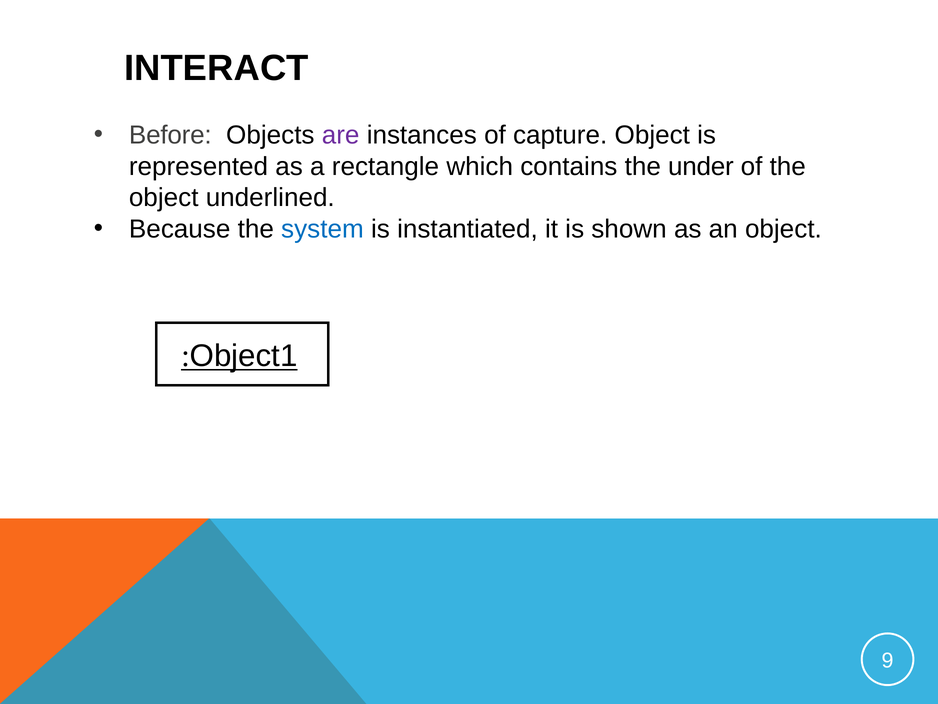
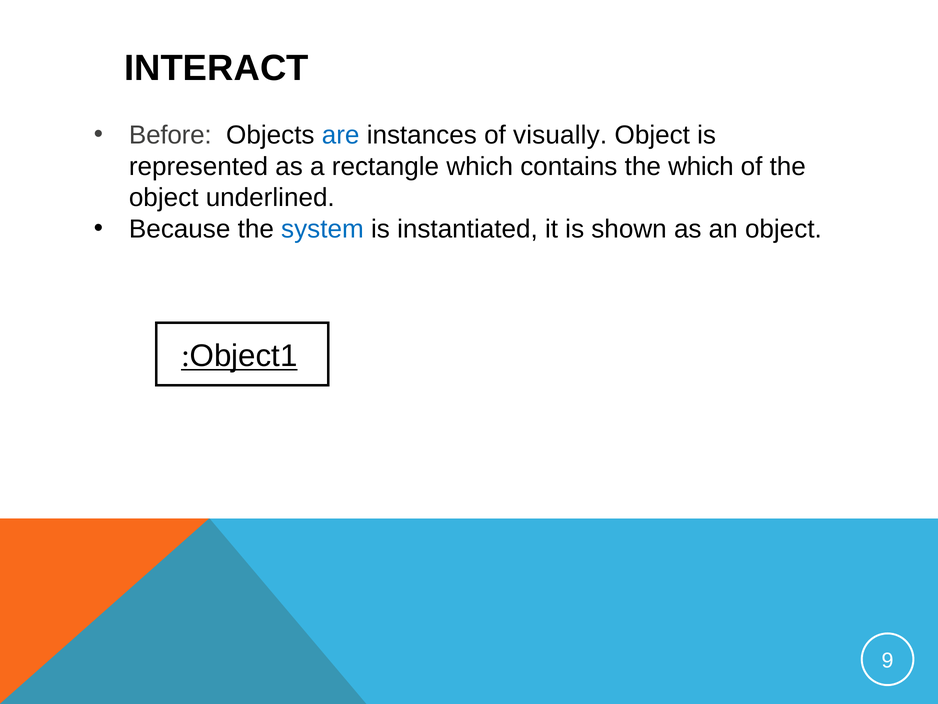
are colour: purple -> blue (341, 135)
capture: capture -> visually (560, 135)
the under: under -> which (701, 166)
